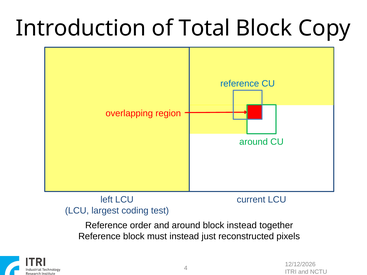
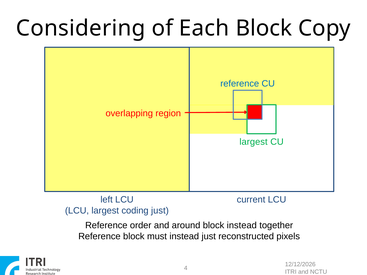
Introduction: Introduction -> Considering (81, 28)
Total: Total -> Each (204, 28)
around: around -> largest (254, 142)
coding test: test -> just (160, 211)
